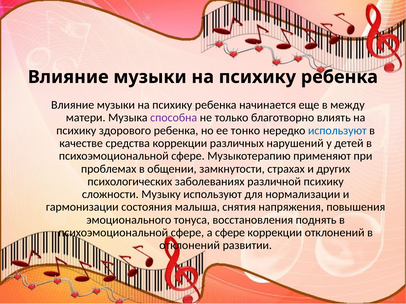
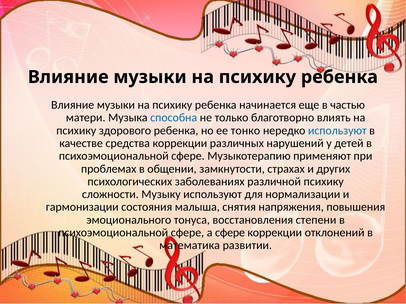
между: между -> частью (348, 105)
способна colour: purple -> blue (174, 118)
поднять: поднять -> степени (316, 220)
отклонений: отклонений -> математика (190, 246)
